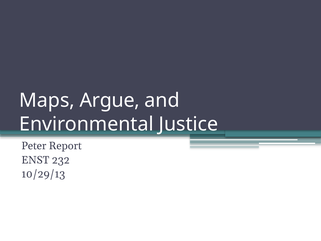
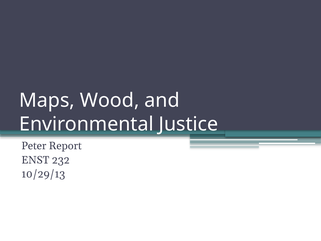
Argue: Argue -> Wood (110, 100)
